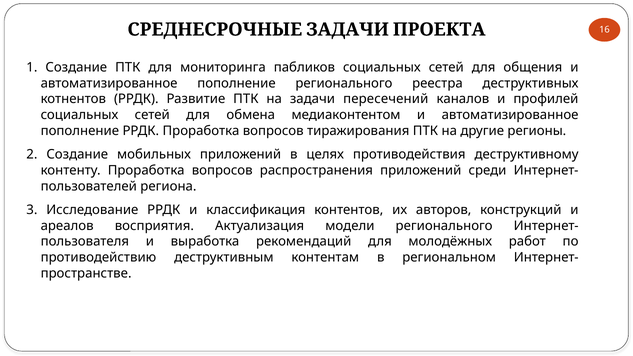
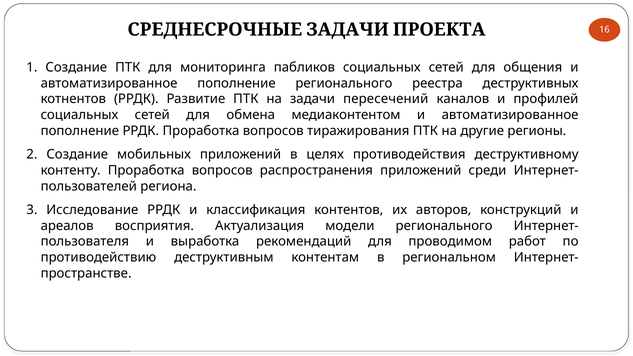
молодёжных: молодёжных -> проводимом (450, 242)
